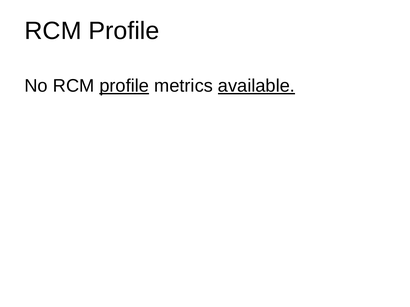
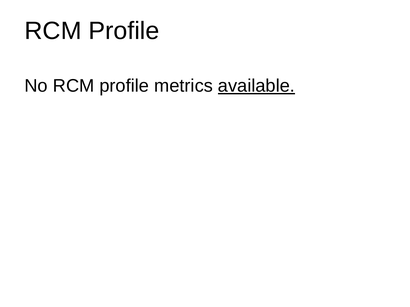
profile underline: present -> none (124, 86)
